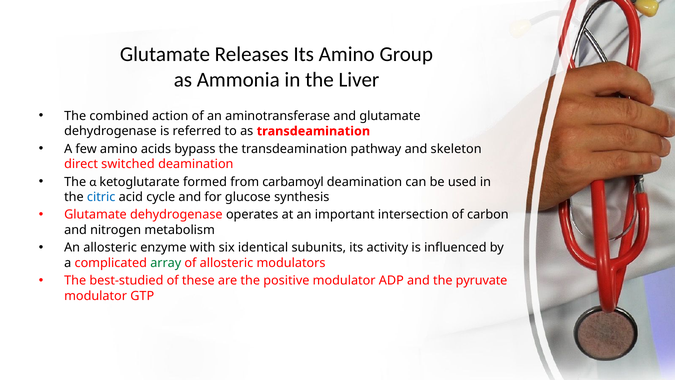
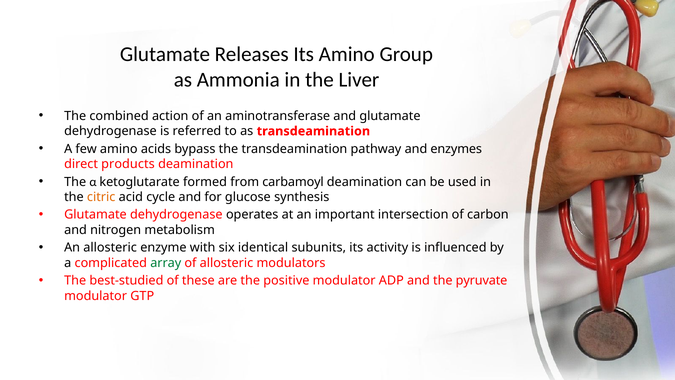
skeleton: skeleton -> enzymes (456, 149)
switched: switched -> products (128, 164)
citric colour: blue -> orange (101, 197)
